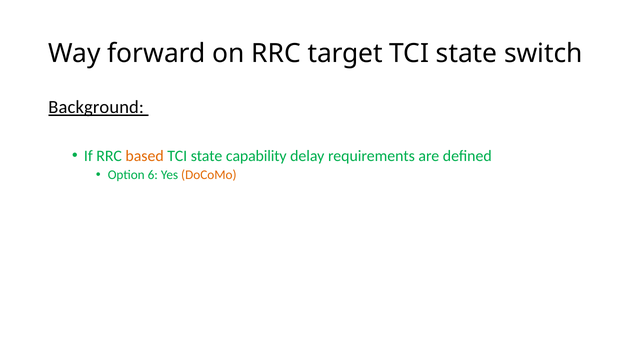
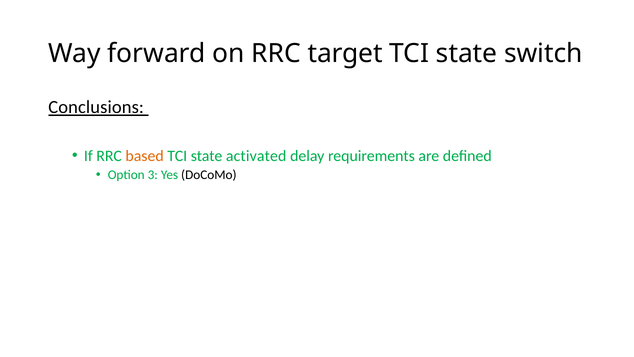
Background: Background -> Conclusions (96, 107)
capability: capability -> activated (256, 156)
6: 6 -> 3 (153, 175)
DoCoMo colour: orange -> black (209, 175)
